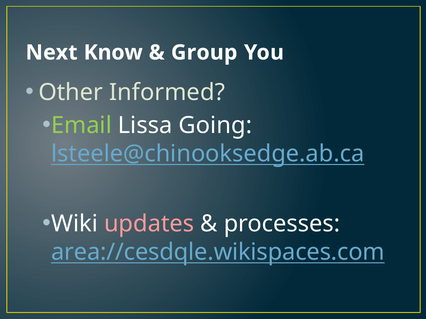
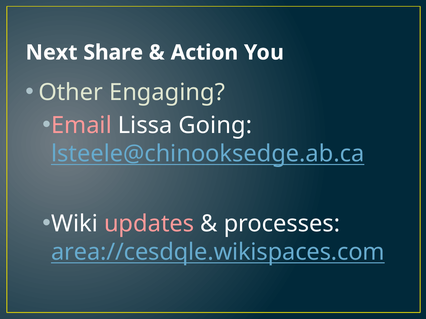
Know: Know -> Share (113, 53)
Group: Group -> Action (204, 53)
Informed: Informed -> Engaging (167, 93)
Email colour: light green -> pink (81, 126)
